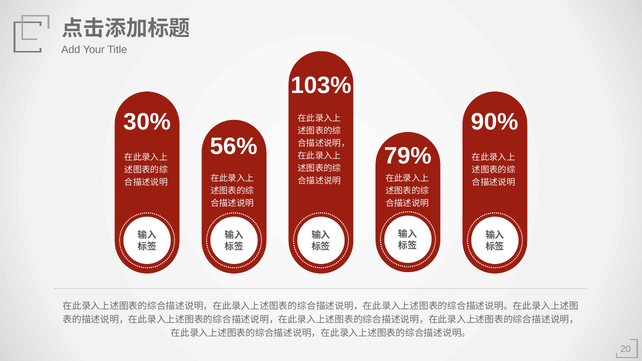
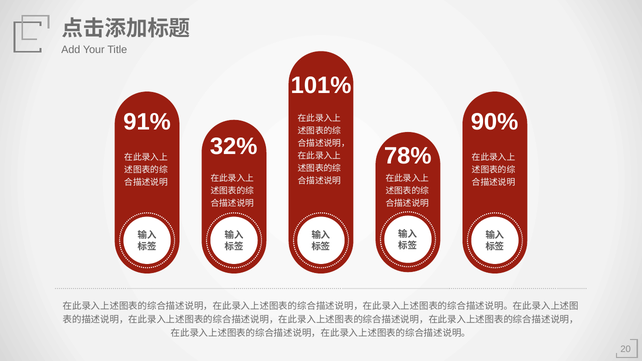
103%: 103% -> 101% (321, 86)
30%: 30% -> 91% (147, 122)
56%: 56% -> 32% (234, 147)
79%: 79% -> 78% (408, 156)
